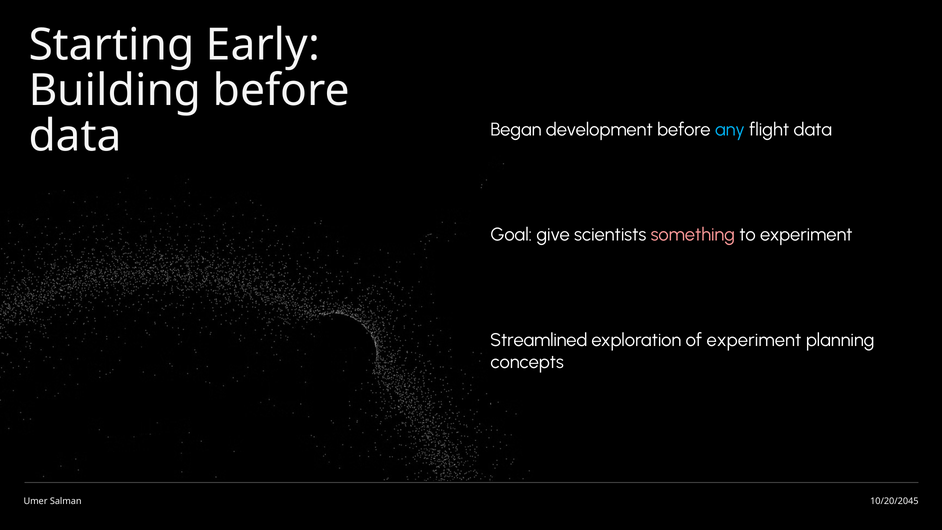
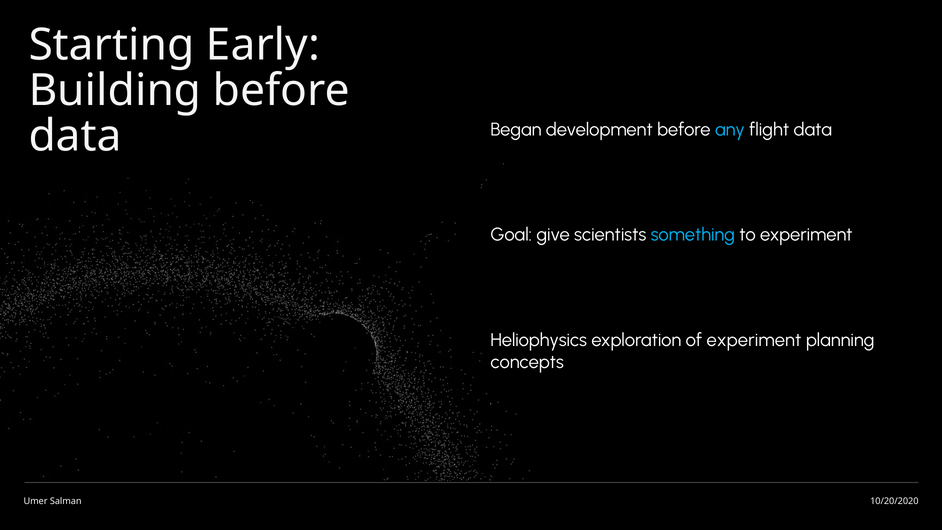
something colour: pink -> light blue (693, 235)
Streamlined: Streamlined -> Heliophysics (539, 340)
10/20/2045: 10/20/2045 -> 10/20/2020 (894, 501)
